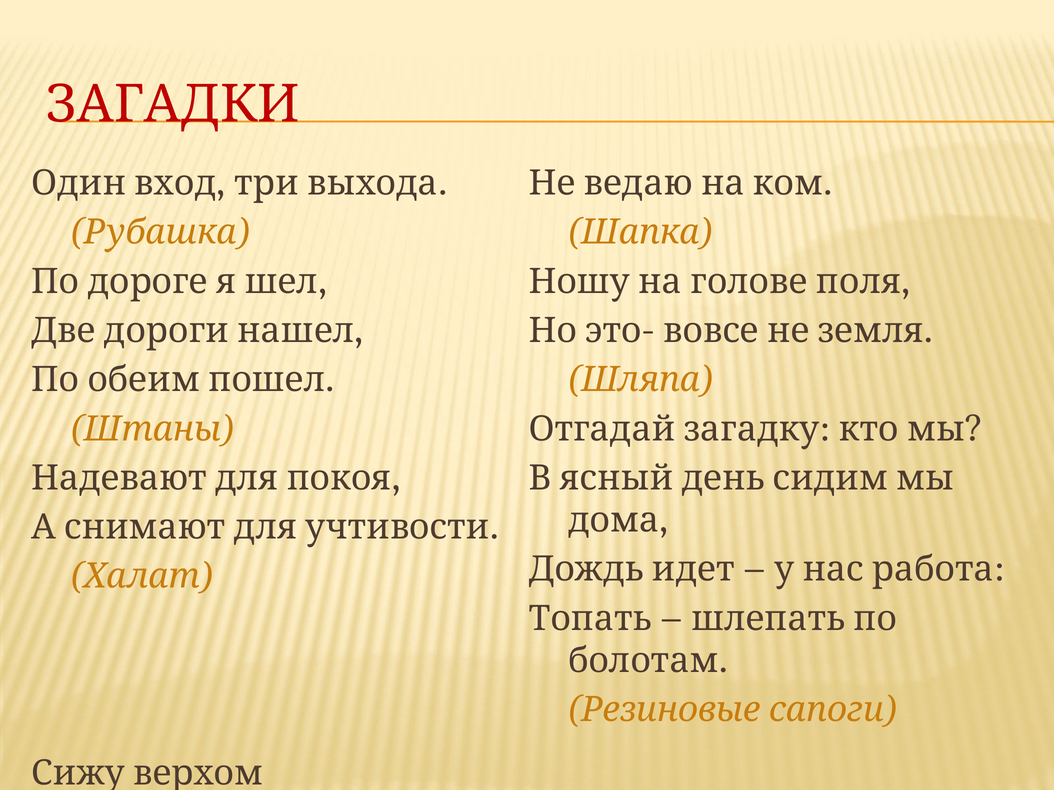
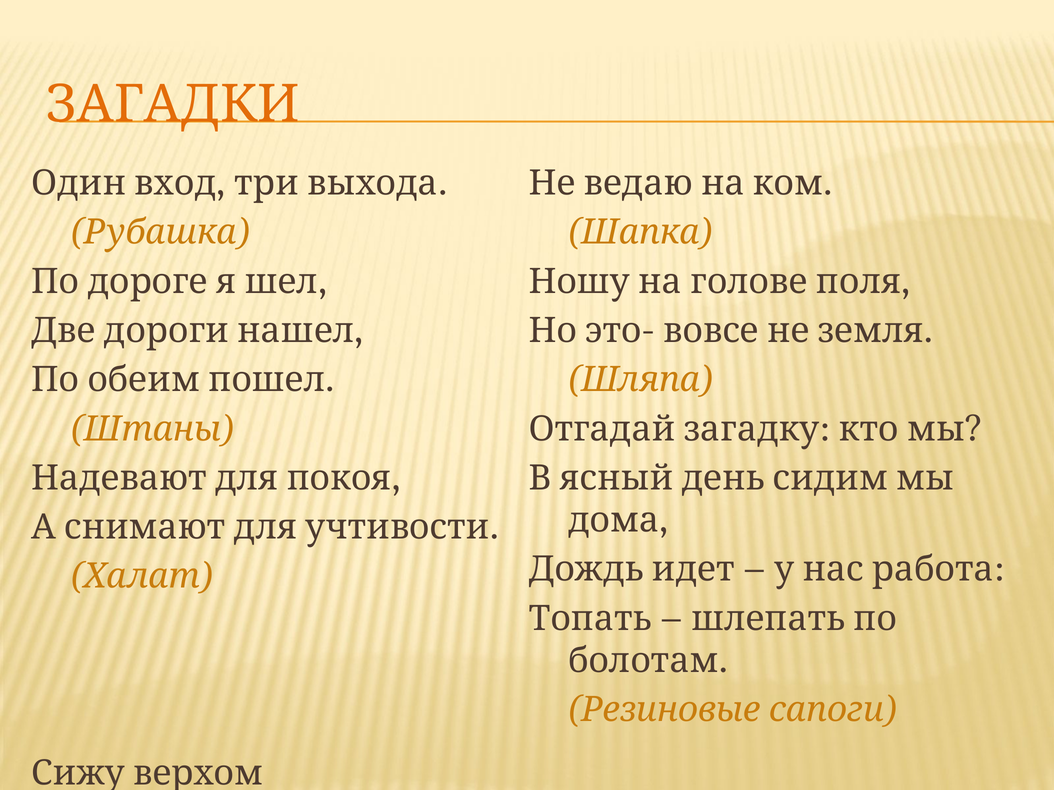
ЗАГАДКИ colour: red -> orange (173, 105)
